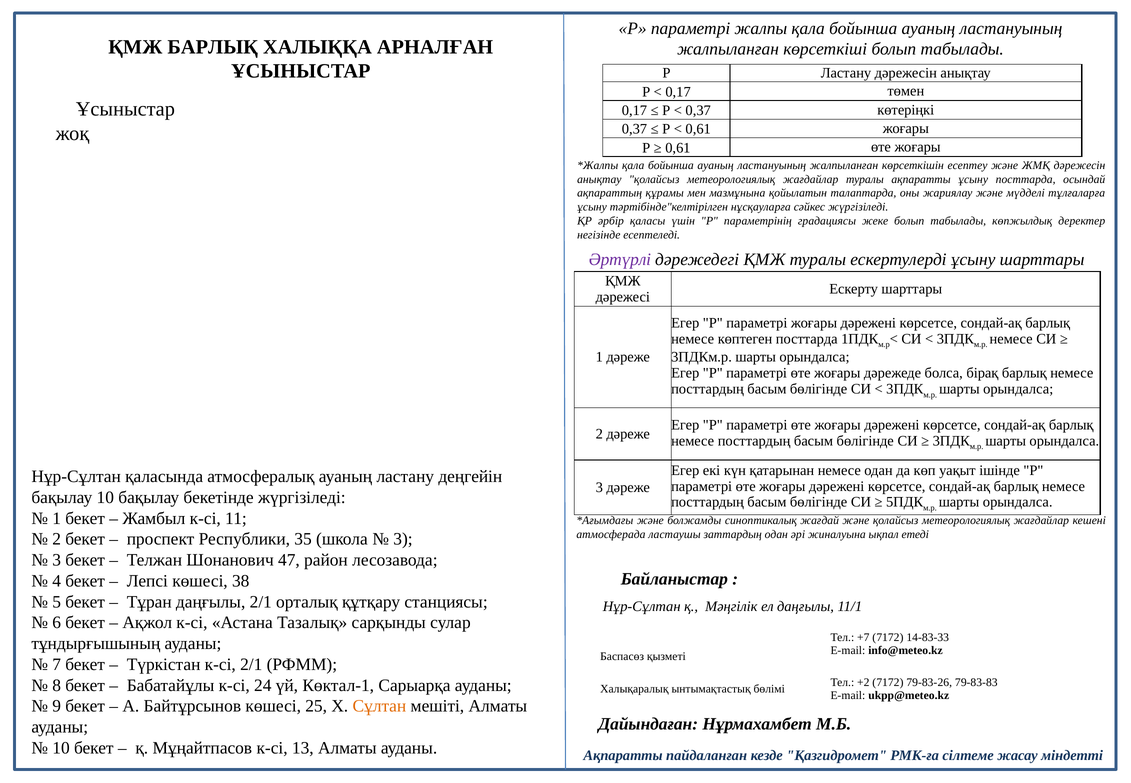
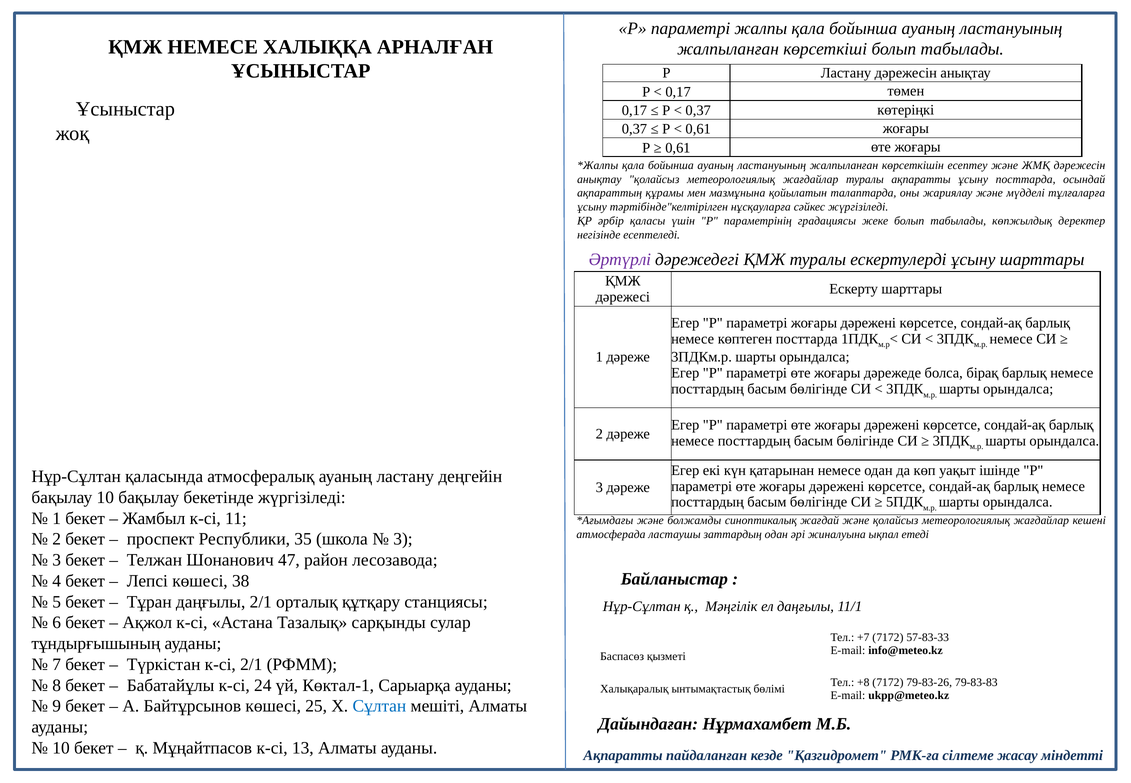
ҚМЖ БАРЛЫҚ: БАРЛЫҚ -> НЕМЕСЕ (213, 47)
14-83-33: 14-83-33 -> 57-83-33 (928, 637)
+2: +2 -> +8 (863, 683)
Сұлтан colour: orange -> blue (379, 706)
